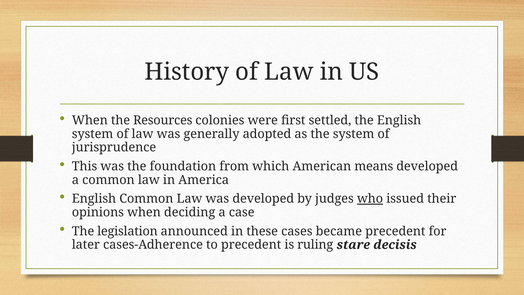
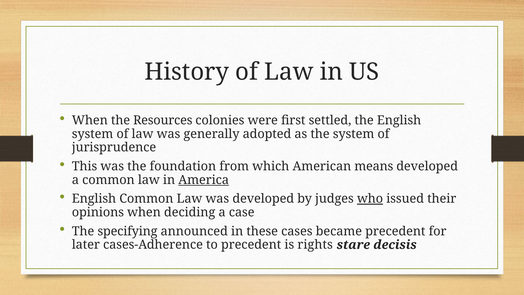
America underline: none -> present (204, 180)
legislation: legislation -> specifying (127, 231)
ruling: ruling -> rights (315, 245)
